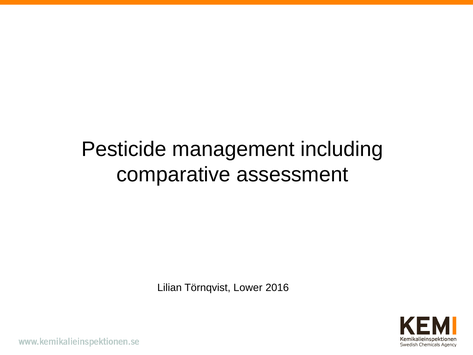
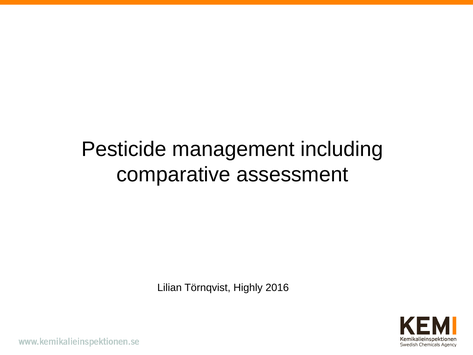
Lower: Lower -> Highly (248, 287)
